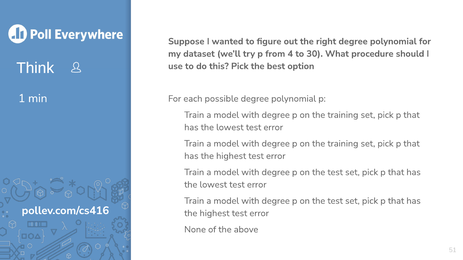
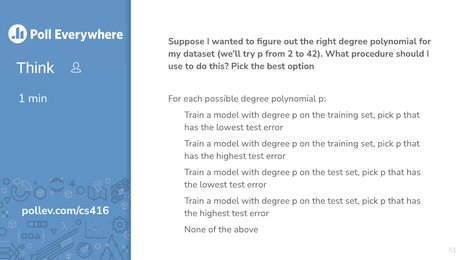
4: 4 -> 2 (290, 54)
30: 30 -> 42 (315, 54)
